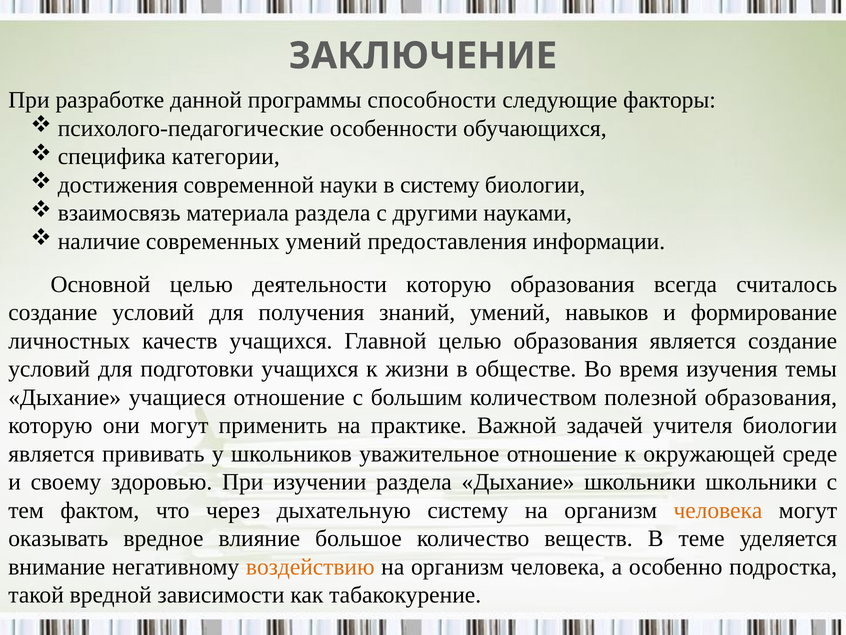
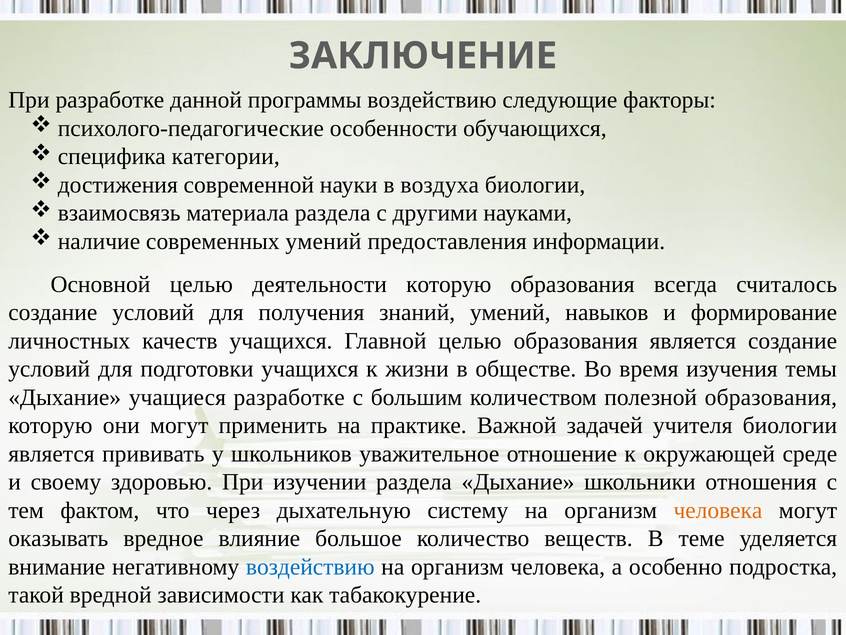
программы способности: способности -> воздействию (432, 100)
в систему: систему -> воздуха (440, 185)
учащиеся отношение: отношение -> разработке (289, 397)
школьники школьники: школьники -> отношения (761, 482)
воздействию colour: orange -> blue (310, 566)
